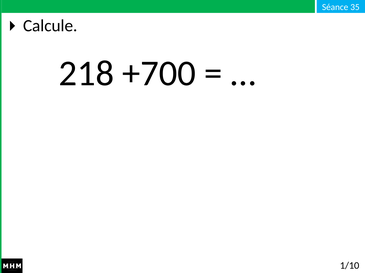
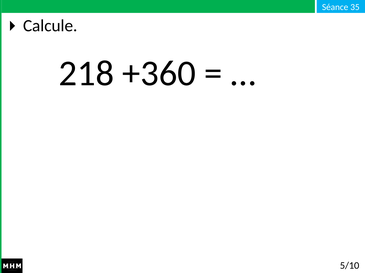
+700: +700 -> +360 (159, 74)
1/10: 1/10 -> 5/10 (350, 266)
